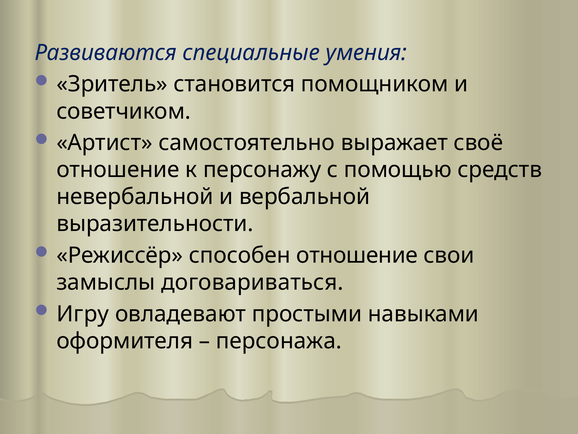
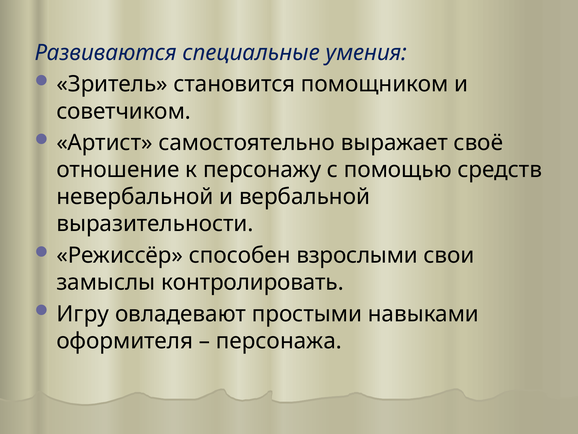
способен отношение: отношение -> взрослыми (357, 255)
договариваться: договариваться -> контролировать (252, 282)
